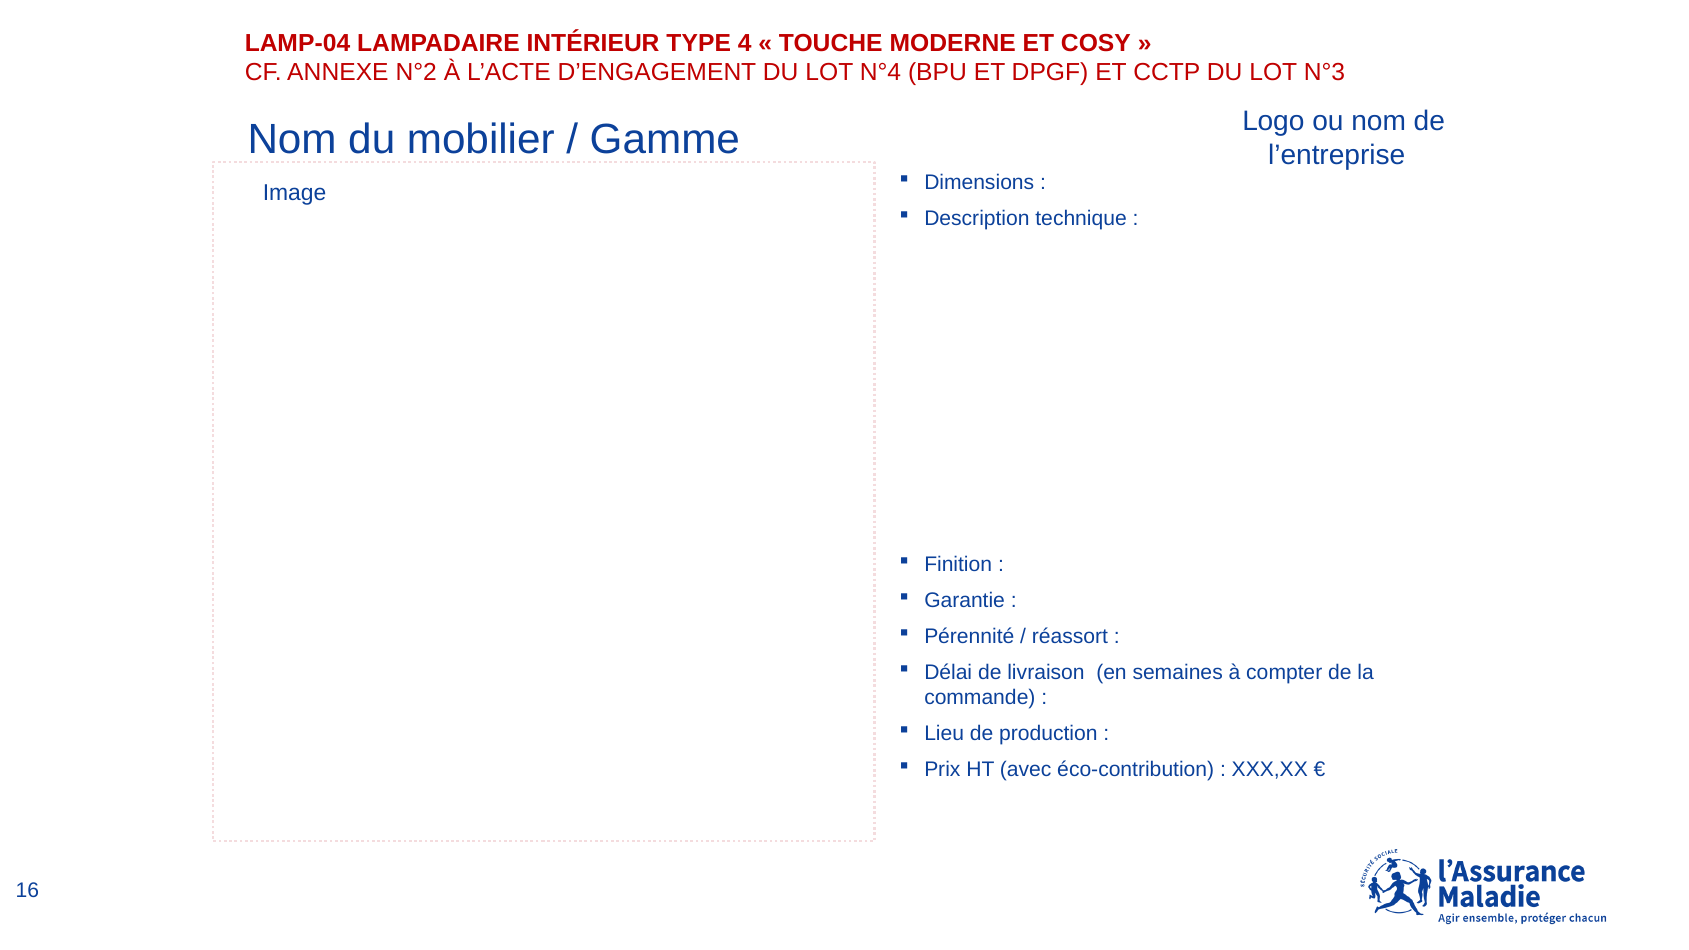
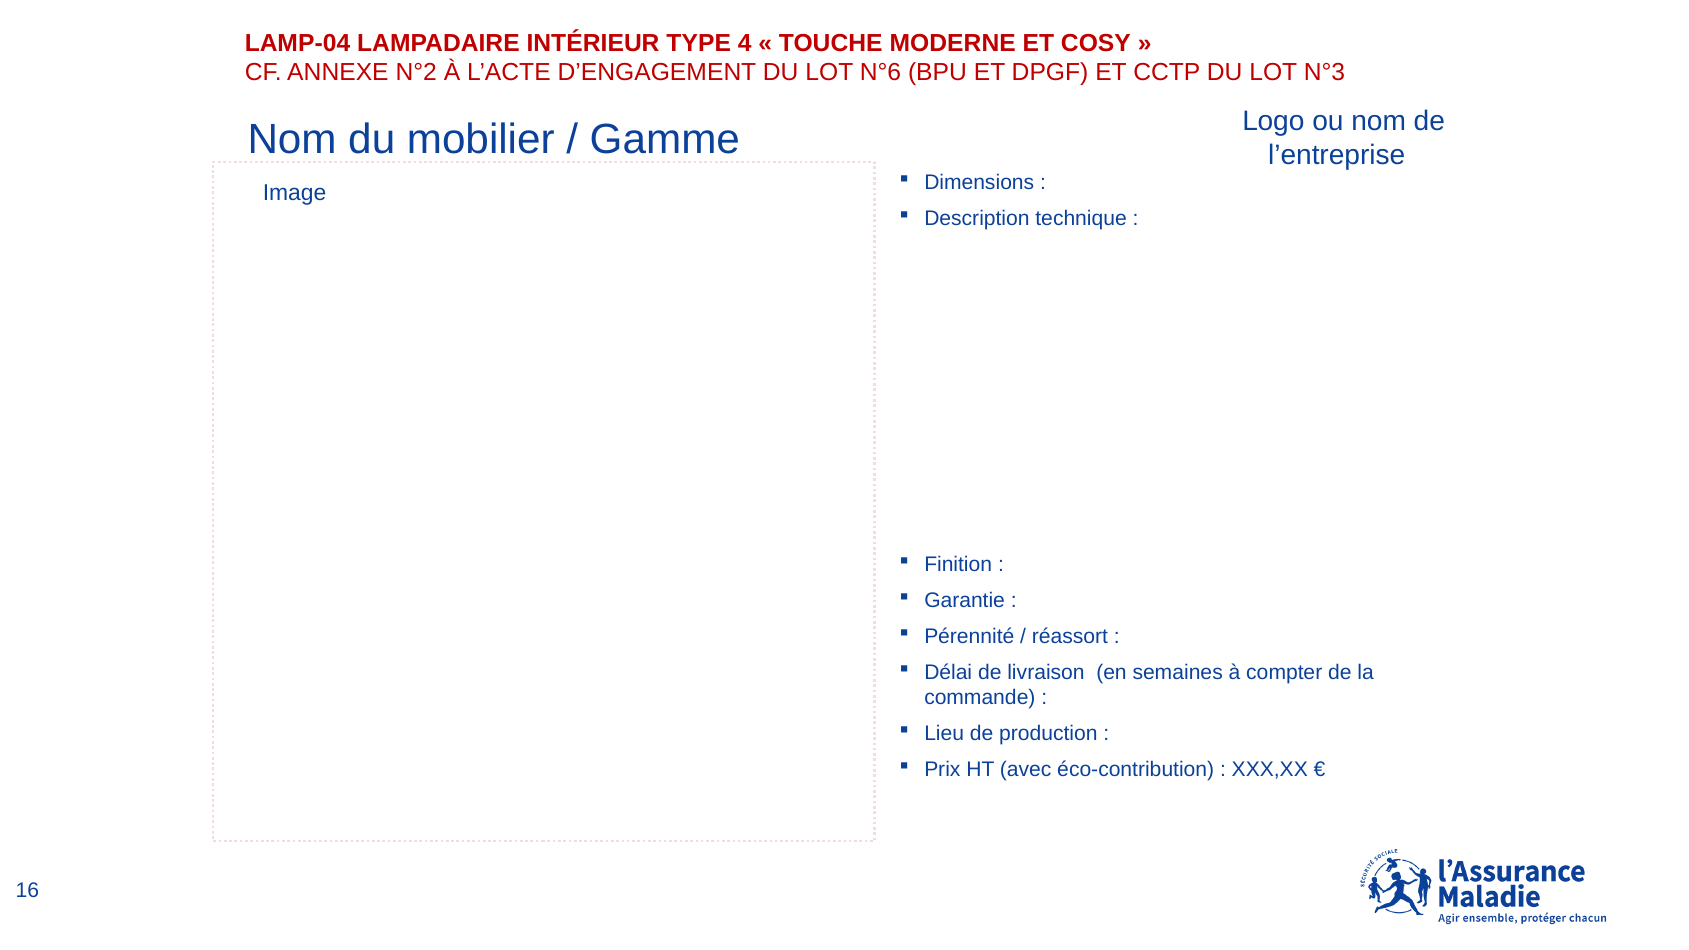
N°4: N°4 -> N°6 (880, 72)
